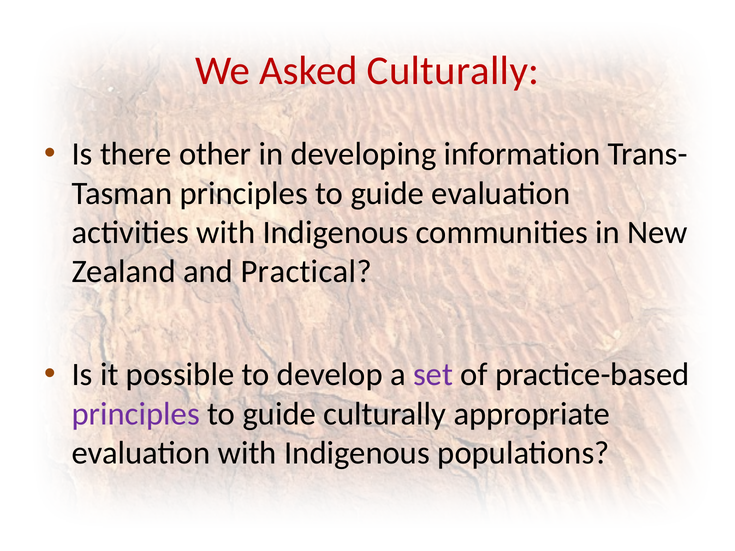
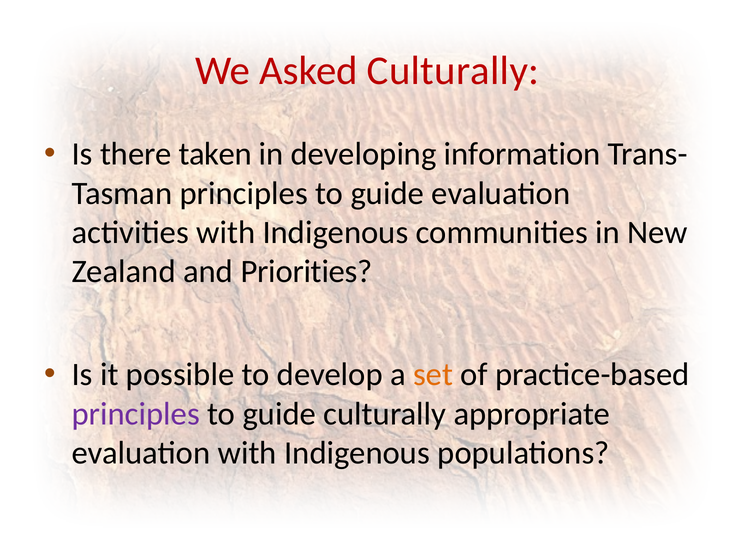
other: other -> taken (215, 154)
Practical: Practical -> Priorities (306, 272)
set colour: purple -> orange (433, 375)
